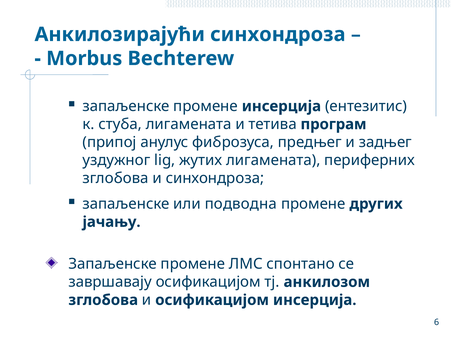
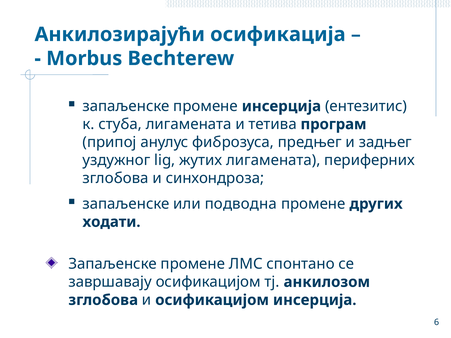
Анкилозирајући синхондроза: синхондроза -> осификација (278, 34)
јачању: јачању -> ходати (112, 222)
